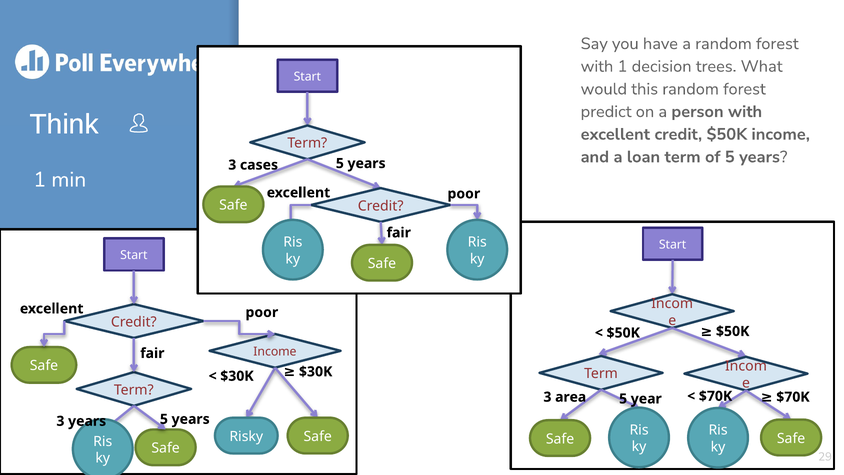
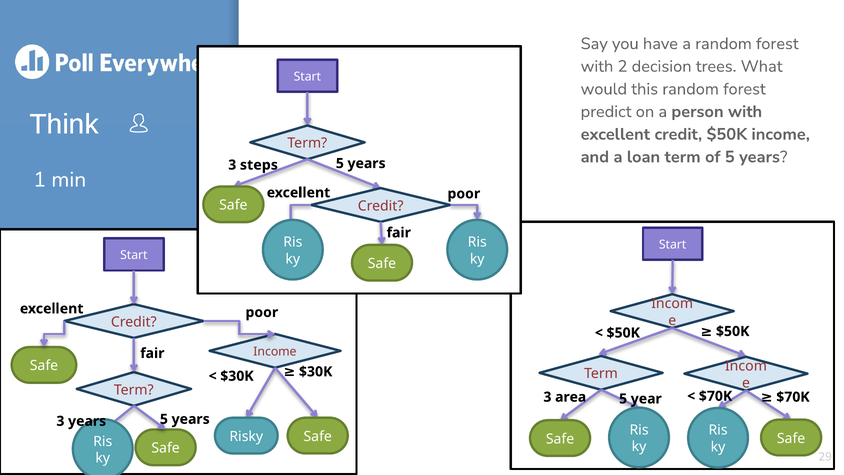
with 1: 1 -> 2 (623, 66)
cases: cases -> steps (259, 165)
